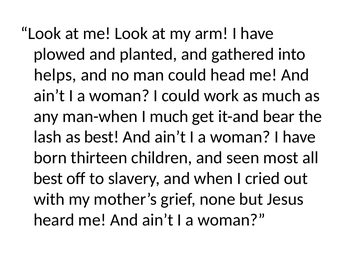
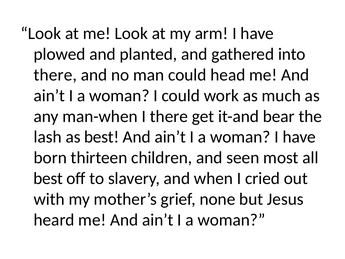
helps: helps -> there (55, 75)
I much: much -> there (169, 116)
